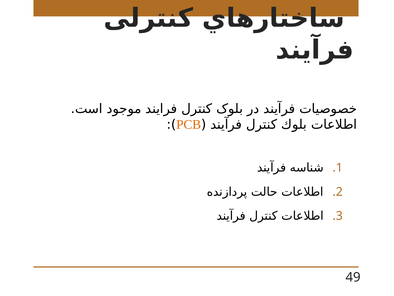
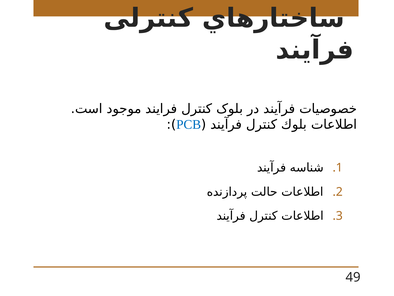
PCB colour: orange -> blue (189, 124)
